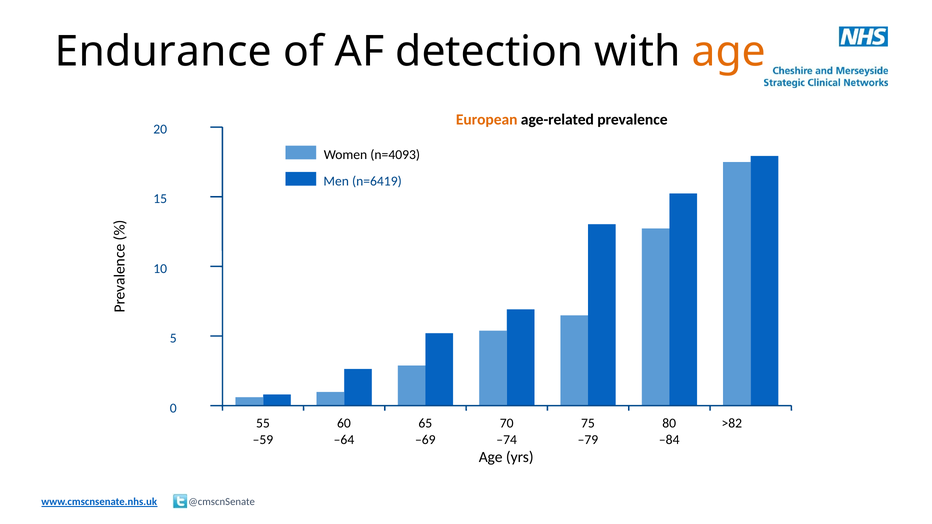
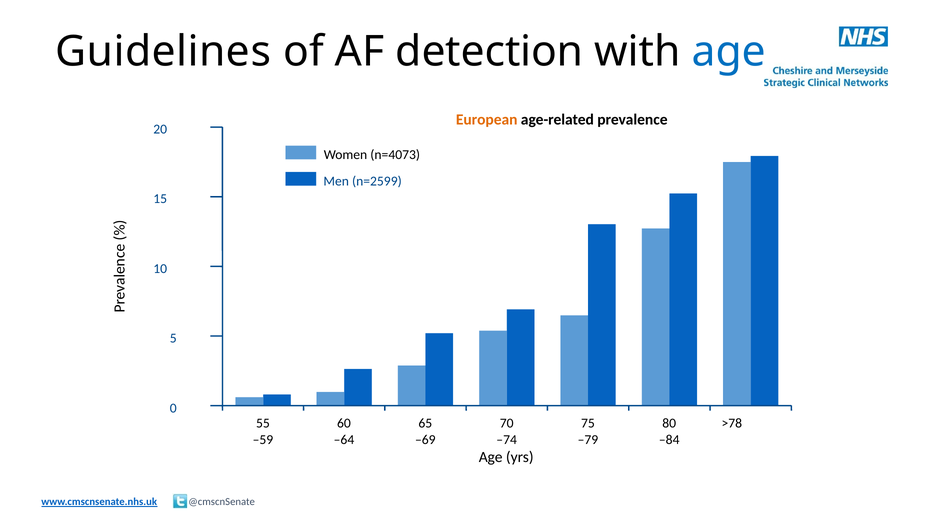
Endurance: Endurance -> Guidelines (163, 52)
age colour: orange -> blue (729, 52)
n=4093: n=4093 -> n=4073 (395, 155)
n=6419: n=6419 -> n=2599 (377, 181)
>82: >82 -> >78 (732, 424)
